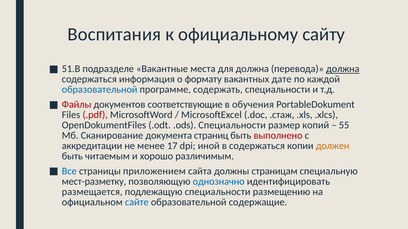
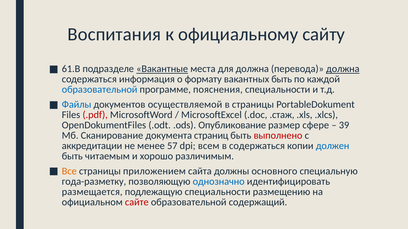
51.В: 51.В -> 61.В (71, 69)
Вакантные underline: none -> present (162, 69)
вакантных дате: дате -> быть (282, 79)
содержать: содержать -> пояснения (218, 90)
Файлы colour: red -> blue (77, 105)
соответствующие: соответствующие -> осуществляемой (185, 105)
в обучения: обучения -> страницы (253, 105)
.ods Специальности: Специальности -> Опубликование (232, 125)
копий: копий -> сфере (316, 125)
55: 55 -> 39 (344, 125)
17: 17 -> 57 (172, 146)
иной: иной -> всем (209, 146)
должен colour: orange -> blue (333, 146)
Все colour: blue -> orange (69, 171)
страницам: страницам -> основного (274, 171)
мест-разметку: мест-разметку -> года-разметку (94, 182)
сайте colour: blue -> red (137, 203)
содержащие: содержащие -> содержащий (258, 203)
